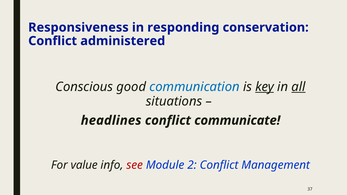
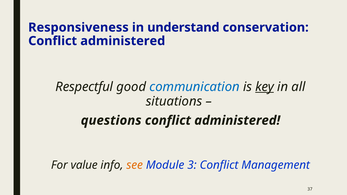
responding: responding -> understand (183, 27)
Conscious: Conscious -> Respectful (84, 87)
all underline: present -> none (299, 87)
headlines: headlines -> questions (111, 121)
communicate: communicate -> administered (237, 121)
see colour: red -> orange (135, 165)
2: 2 -> 3 (192, 165)
